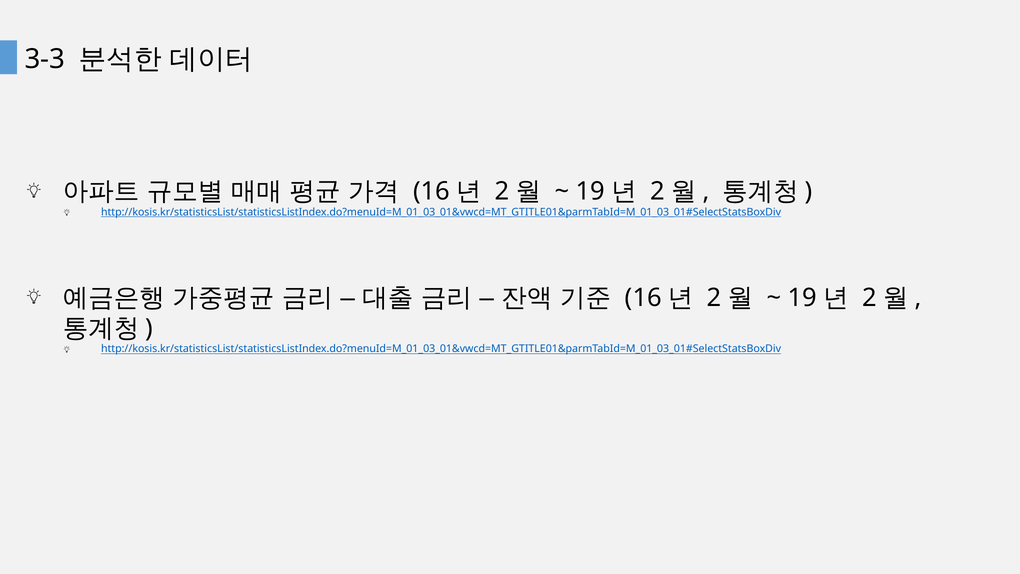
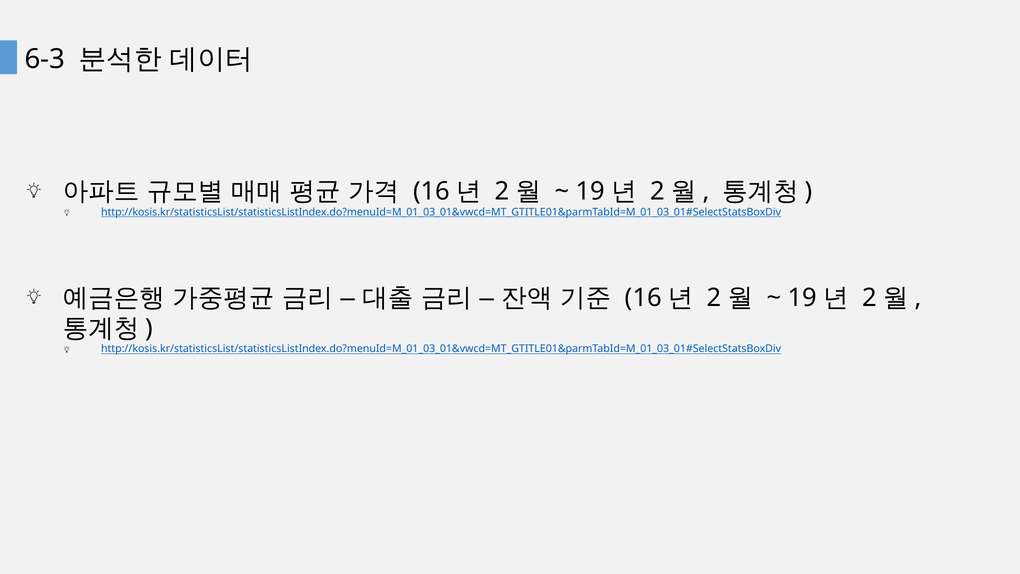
3-3: 3-3 -> 6-3 (45, 59)
